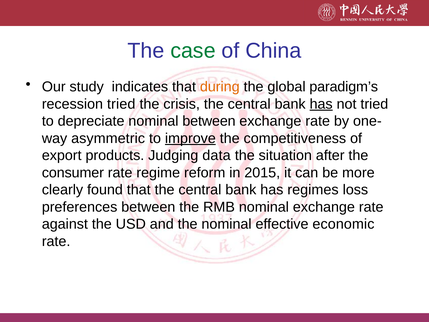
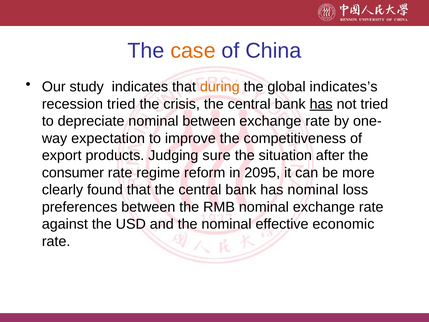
case colour: green -> orange (193, 51)
paradigm’s: paradigm’s -> indicates’s (344, 87)
asymmetric: asymmetric -> expectation (108, 138)
improve underline: present -> none (190, 138)
data: data -> sure (217, 155)
2015: 2015 -> 2095 (262, 173)
has regimes: regimes -> nominal (313, 190)
